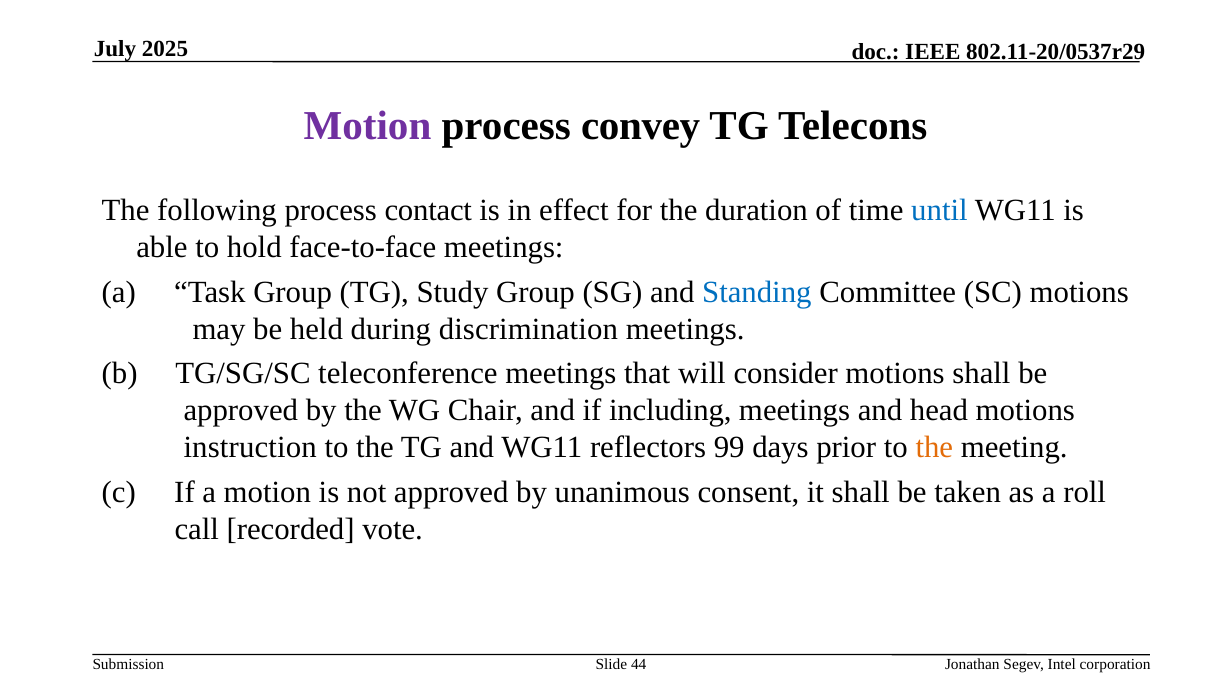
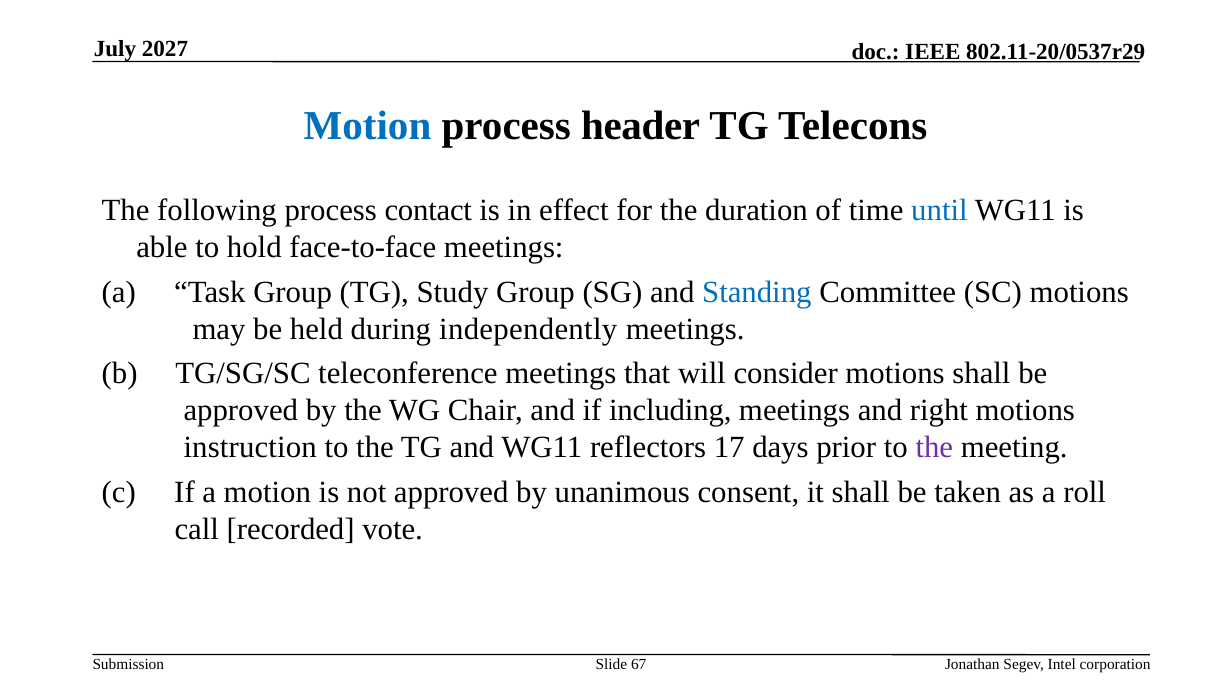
2025: 2025 -> 2027 (165, 49)
Motion colour: purple -> blue (368, 126)
convey: convey -> header (641, 126)
discrimination: discrimination -> independently (528, 329)
head: head -> right (939, 410)
99: 99 -> 17 (729, 447)
the colour: orange -> purple (934, 447)
44: 44 -> 67 (639, 665)
